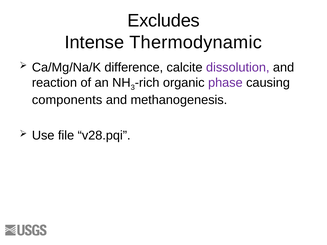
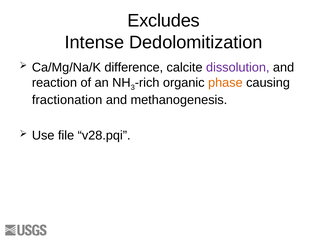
Thermodynamic: Thermodynamic -> Dedolomitization (196, 42)
phase colour: purple -> orange (225, 83)
components: components -> fractionation (67, 100)
